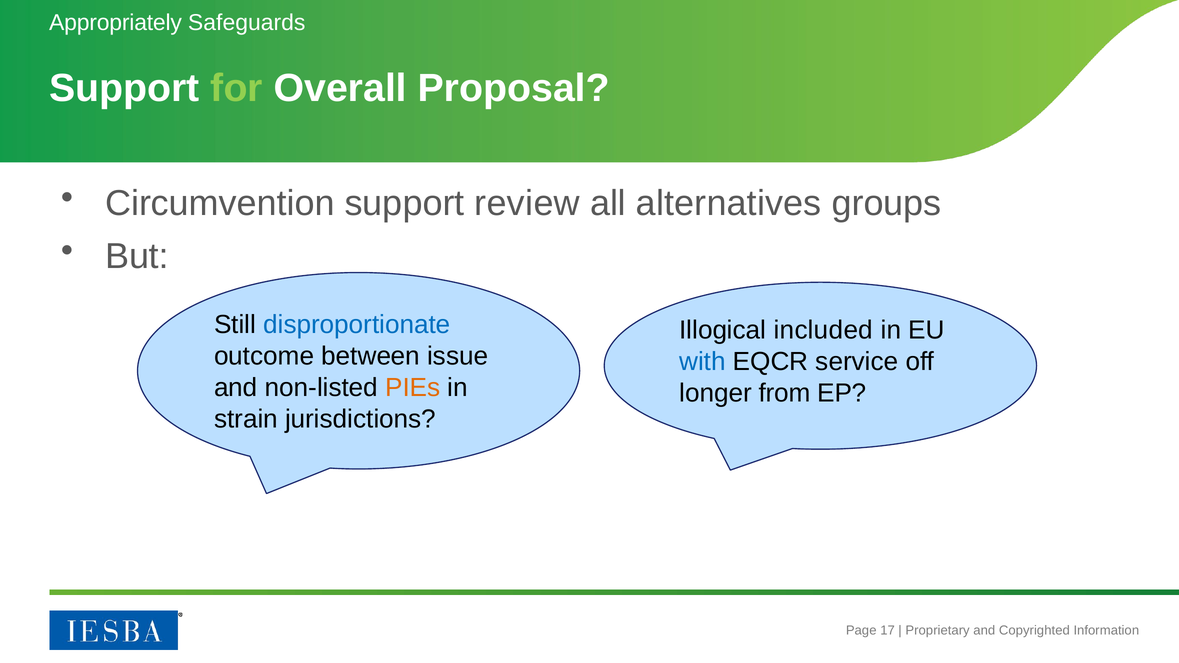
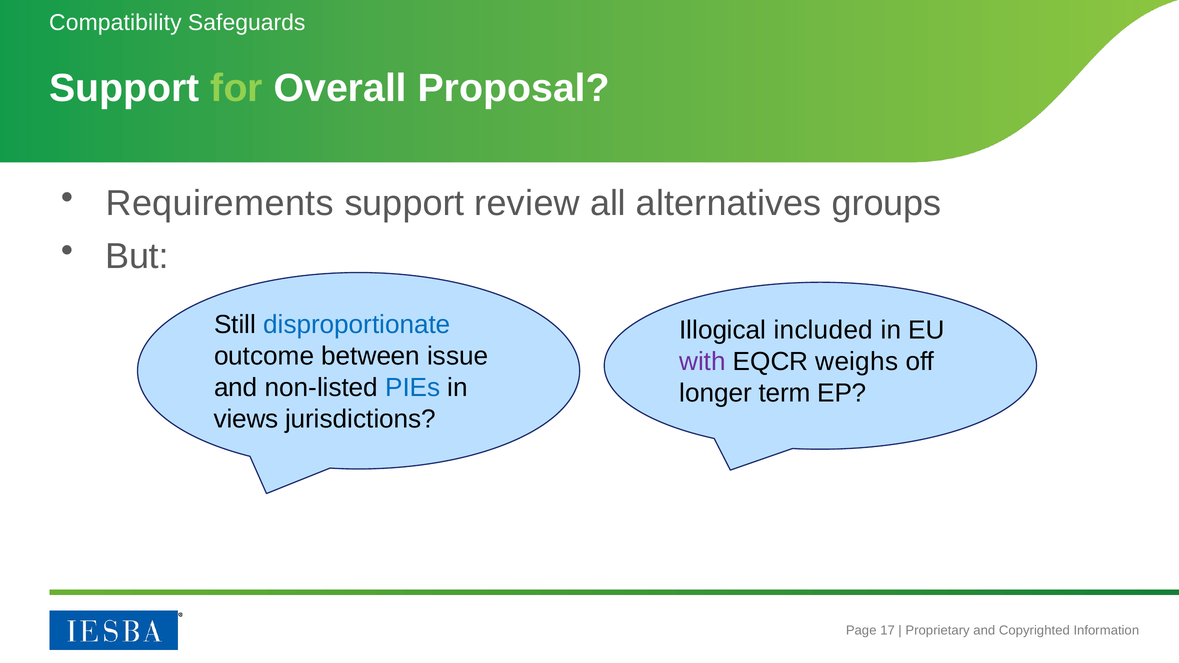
Appropriately: Appropriately -> Compatibility (115, 23)
Circumvention: Circumvention -> Requirements (220, 204)
with colour: blue -> purple (703, 362)
service: service -> weighs (857, 362)
PIEs colour: orange -> blue (413, 388)
from: from -> term (785, 393)
strain: strain -> views (246, 419)
